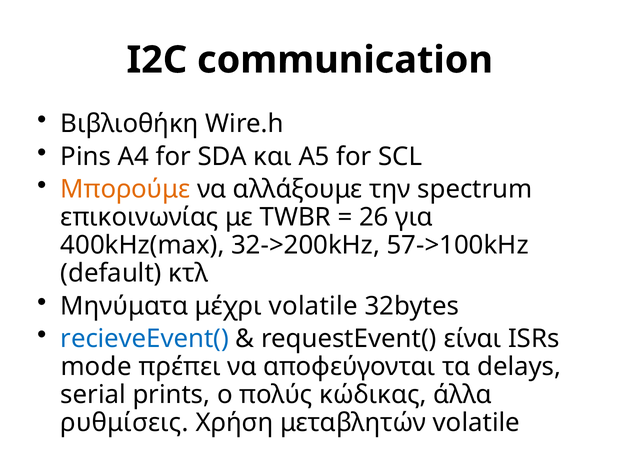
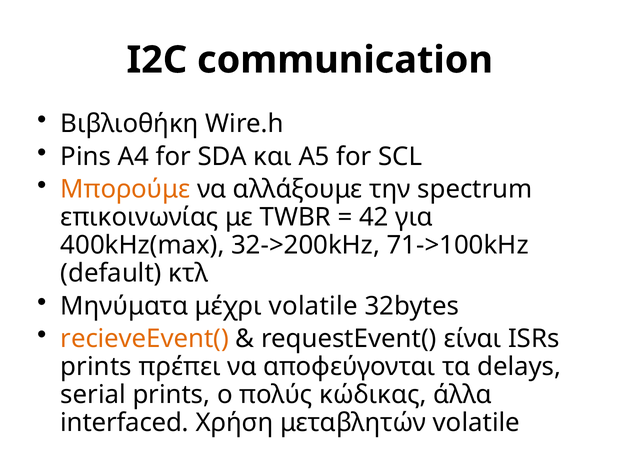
26: 26 -> 42 (374, 217)
57->100kHz: 57->100kHz -> 71->100kHz (458, 245)
recieveEvent( colour: blue -> orange (145, 339)
mode: mode -> prints (96, 367)
ρυθμίσεις: ρυθμίσεις -> interfaced (125, 423)
